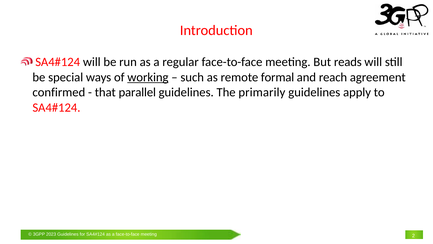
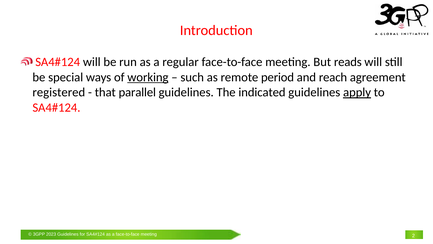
formal: formal -> period (278, 77)
confirmed: confirmed -> registered (59, 92)
primarily: primarily -> indicated (262, 92)
apply underline: none -> present (357, 92)
